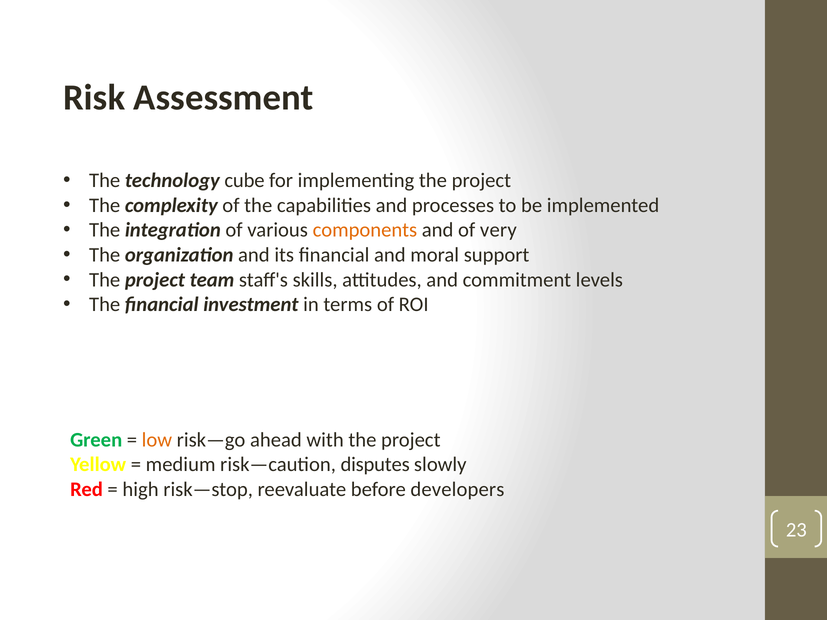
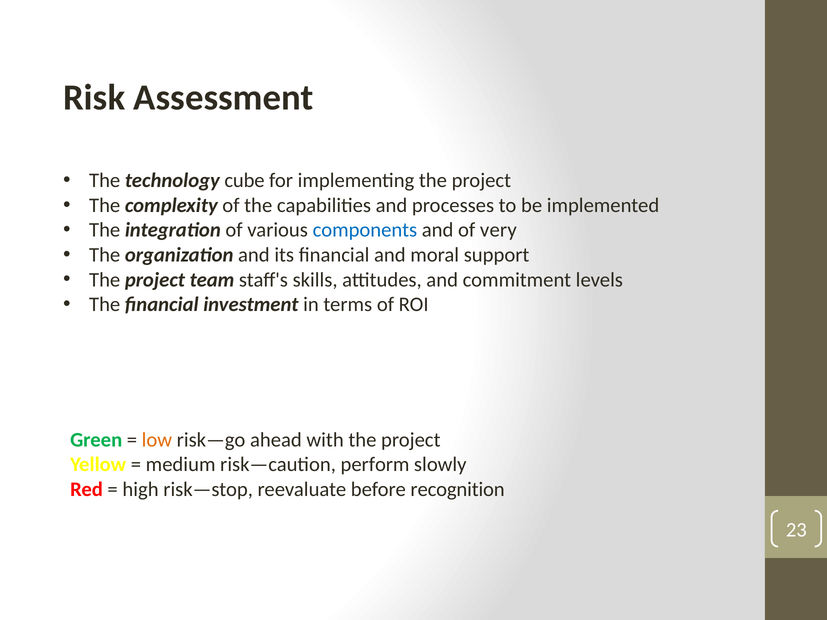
components colour: orange -> blue (365, 230)
disputes: disputes -> perform (375, 465)
developers: developers -> recognition (458, 490)
